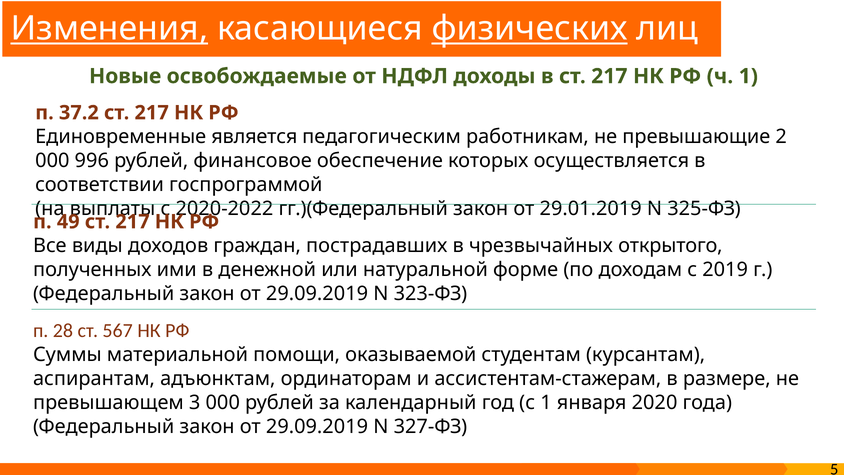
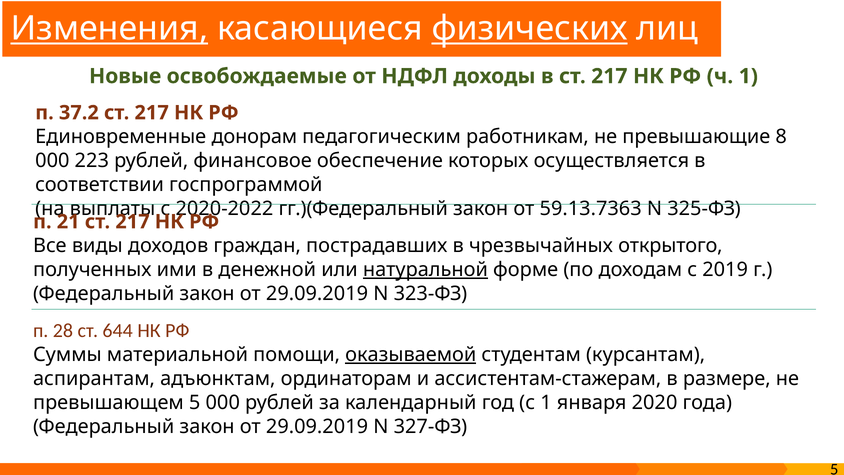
является: является -> донорам (254, 137)
2: 2 -> 8 (781, 137)
996: 996 -> 223 (92, 160)
29.01.2019: 29.01.2019 -> 59.13.7363 (591, 208)
49: 49 -> 21 (68, 222)
натуральной underline: none -> present (425, 269)
567: 567 -> 644 (118, 331)
оказываемой underline: none -> present (411, 355)
превышающем 3: 3 -> 5 (195, 402)
